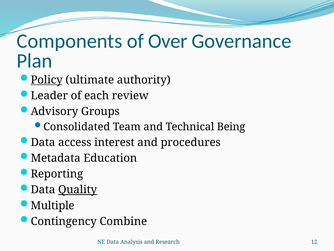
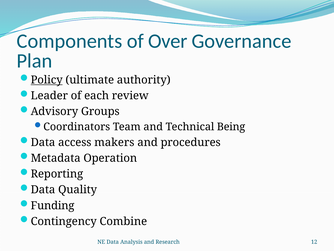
Consolidated: Consolidated -> Coordinators (77, 127)
interest: interest -> makers (114, 142)
Education: Education -> Operation (110, 158)
Quality underline: present -> none (78, 189)
Multiple: Multiple -> Funding (53, 205)
